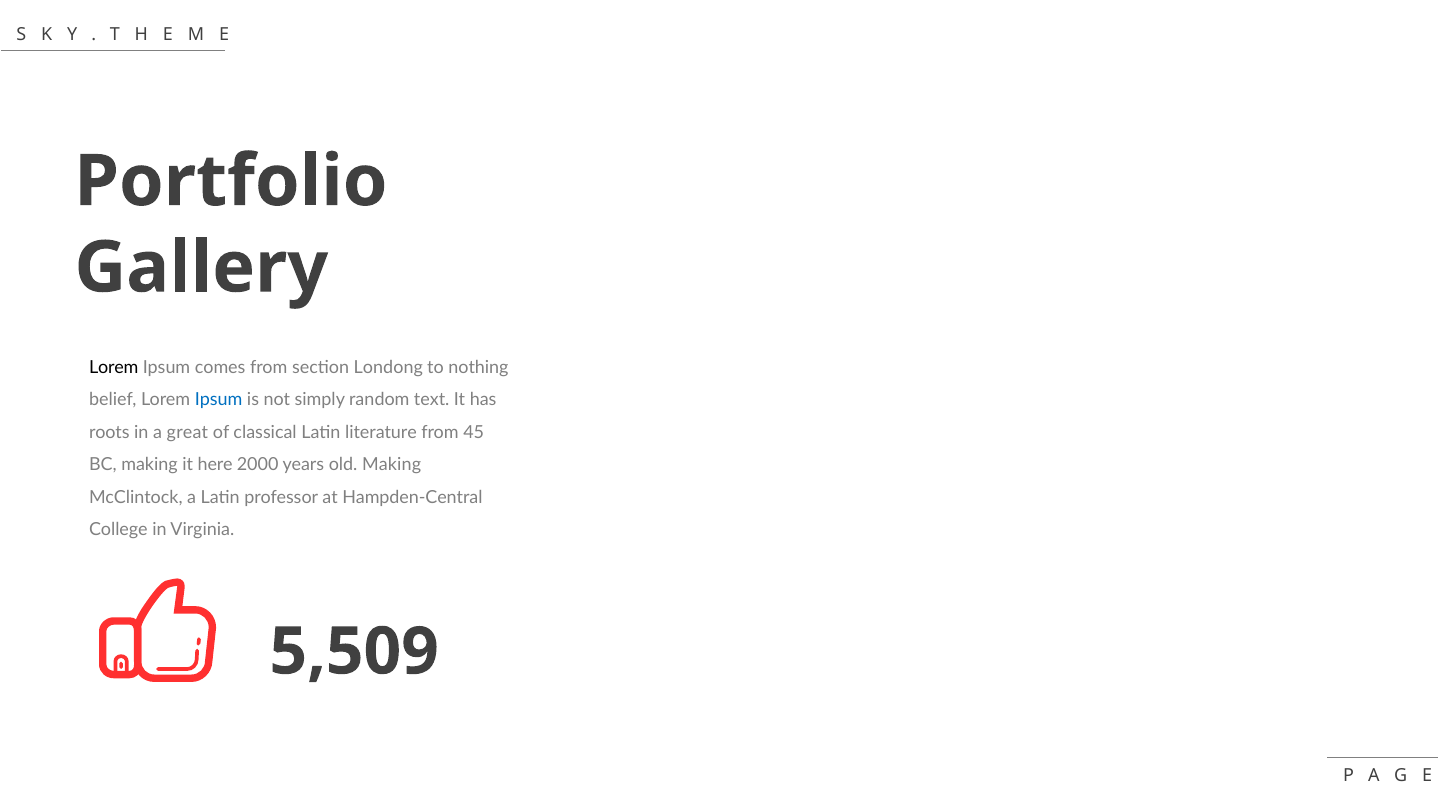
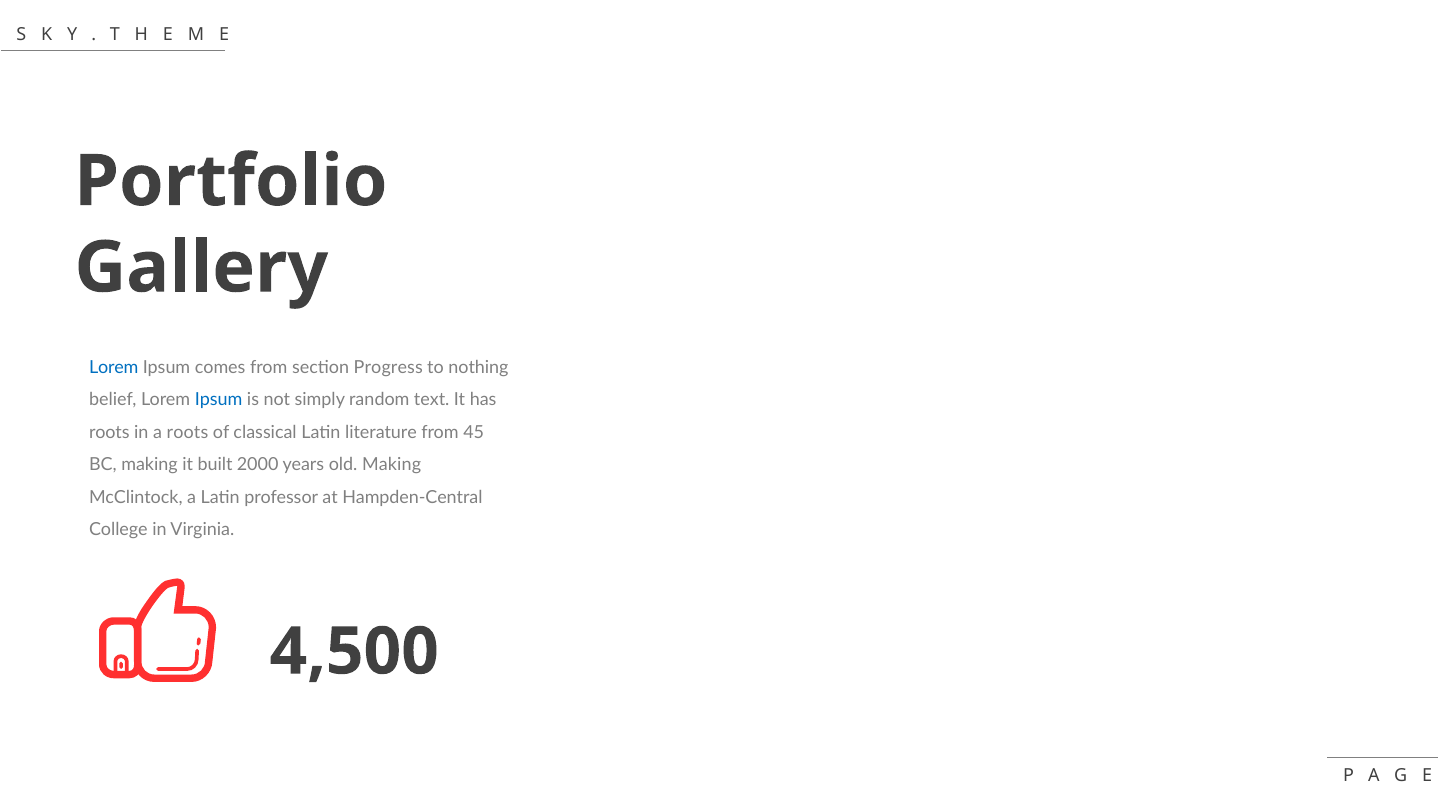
Lorem colour: black -> blue (114, 368)
Londong: Londong -> Progress (388, 368)
a great: great -> roots (187, 432)
here: here -> built (215, 465)
5,509: 5,509 -> 4,500 (354, 652)
